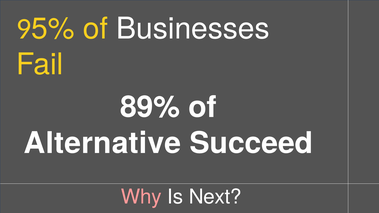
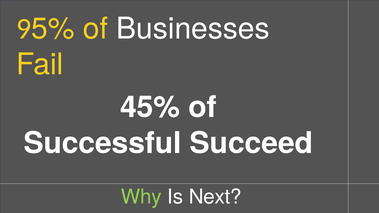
89%: 89% -> 45% (150, 107)
Alternative: Alternative -> Successful (103, 143)
Why colour: pink -> light green (141, 197)
